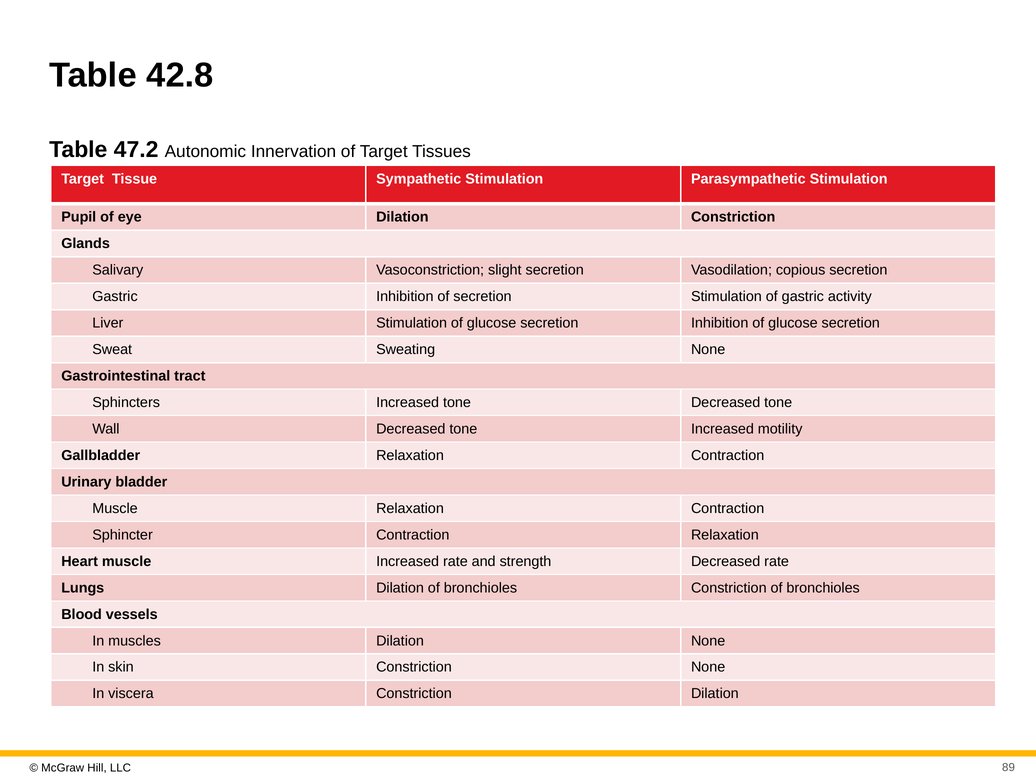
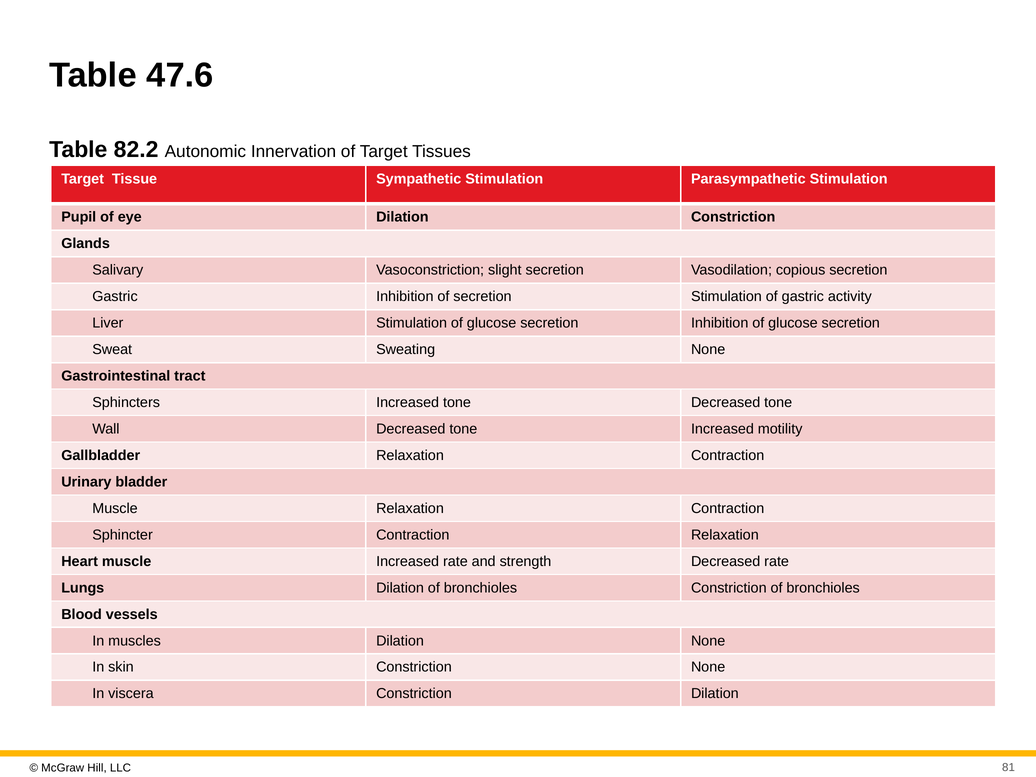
42.8: 42.8 -> 47.6 (180, 75)
47.2: 47.2 -> 82.2 (136, 149)
89: 89 -> 81 (1009, 767)
